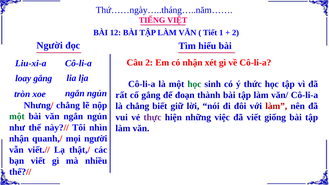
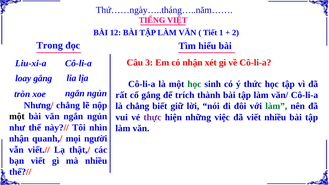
Người: Người -> Trong (50, 45)
Câu 2: 2 -> 3 (149, 63)
đoạn: đoạn -> trích (185, 95)
làm colour: red -> green (276, 106)
một colour: green -> black (17, 116)
viết giống: giống -> nhiều (275, 117)
